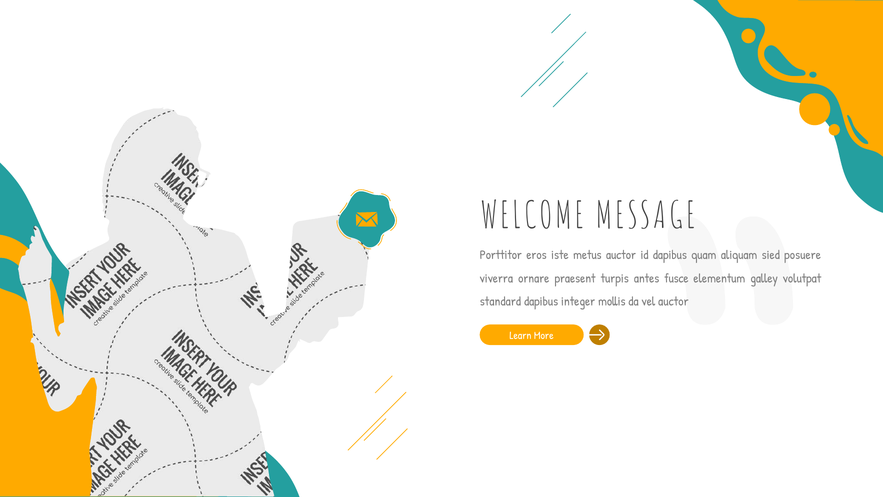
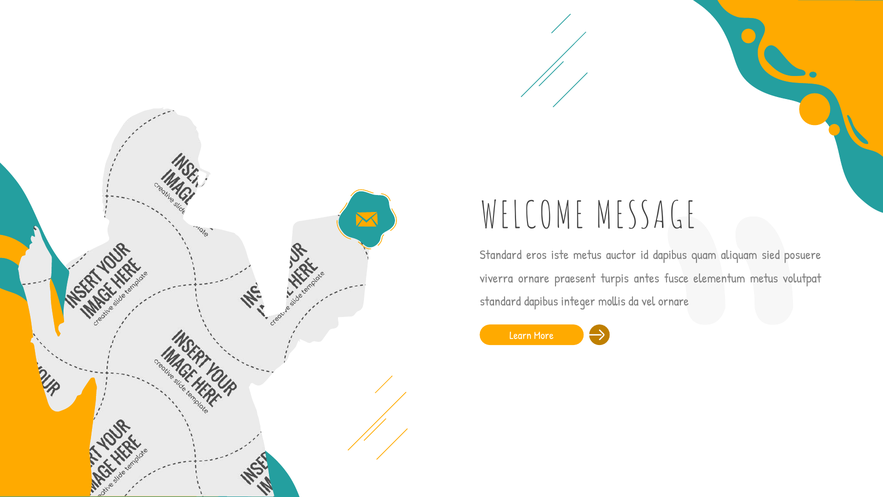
Porttitor: Porttitor -> Standard (501, 255)
elementum galley: galley -> metus (764, 278)
vel auctor: auctor -> ornare (674, 301)
